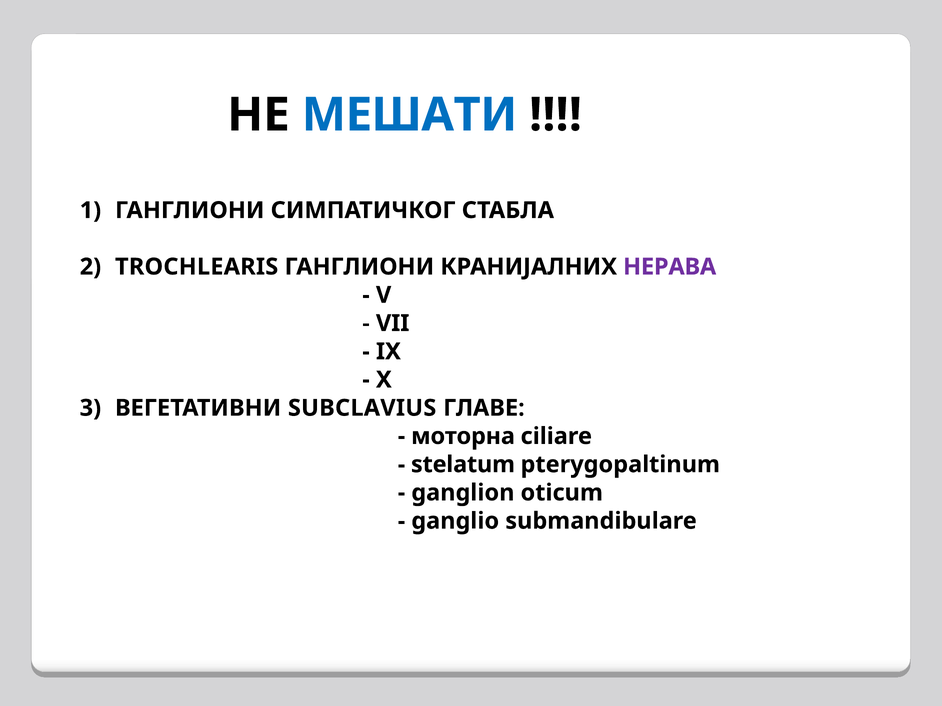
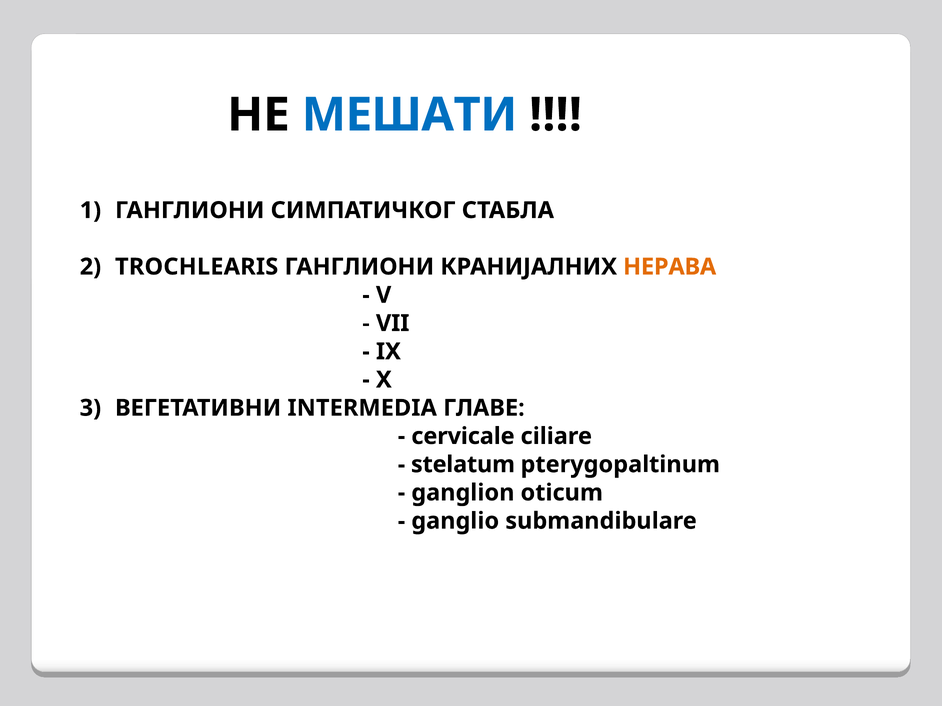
НЕРАВА colour: purple -> orange (670, 267)
SUBCLAVIUS: SUBCLAVIUS -> INTERMEDIA (362, 408)
моторнa: моторнa -> cervicale (463, 437)
